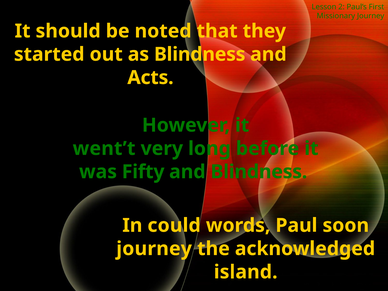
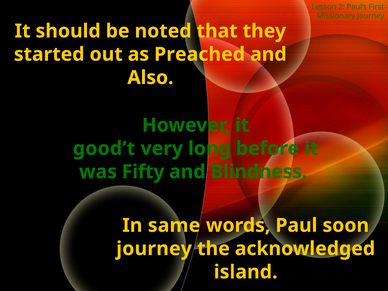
as Blindness: Blindness -> Preached (200, 54)
Acts: Acts -> Also (150, 78)
went’t: went’t -> good’t (104, 149)
could: could -> same (174, 225)
